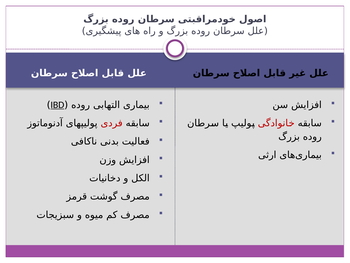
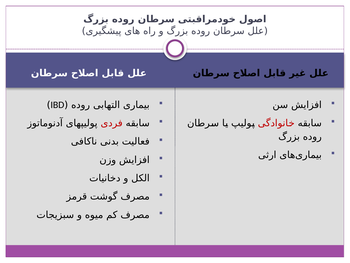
IBD underline: present -> none (57, 105)
